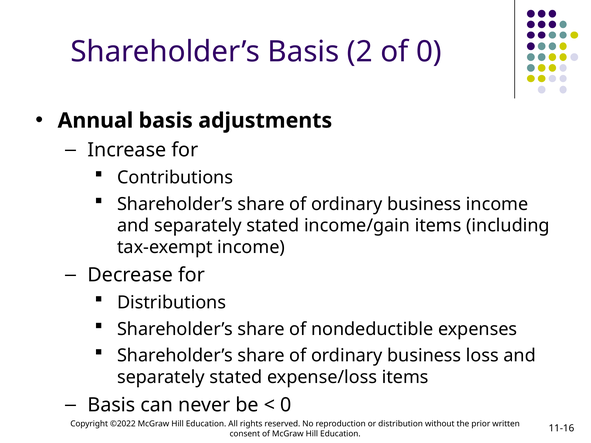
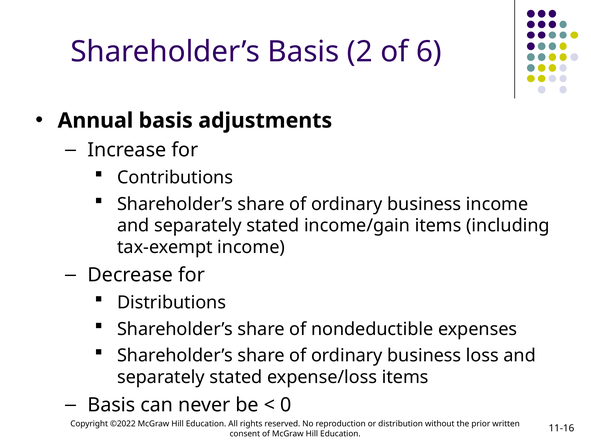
of 0: 0 -> 6 (429, 52)
